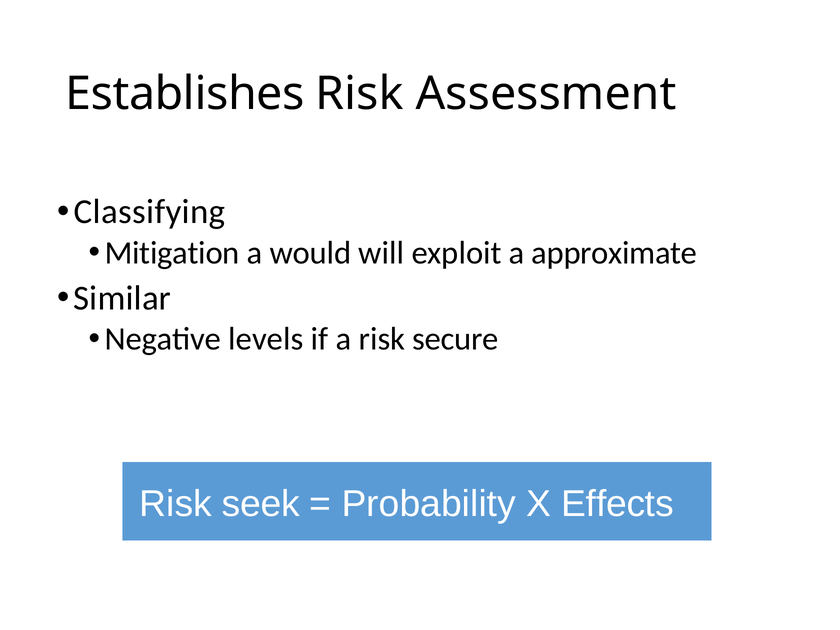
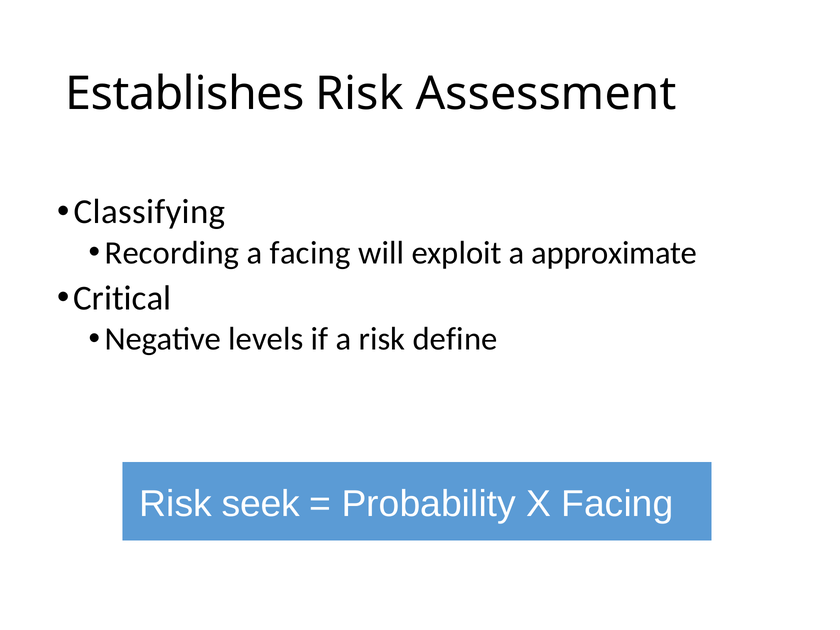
Mitigation: Mitigation -> Recording (172, 253)
a would: would -> facing (310, 253)
Similar: Similar -> Critical (122, 298)
secure: secure -> define (455, 339)
X Effects: Effects -> Facing (617, 504)
